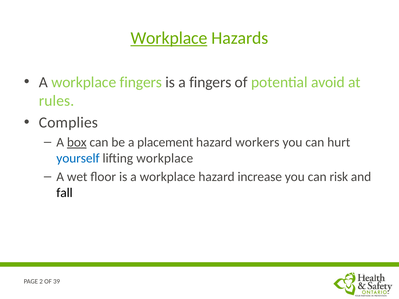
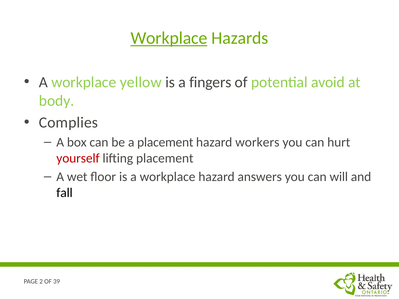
workplace fingers: fingers -> yellow (141, 82)
rules: rules -> body (57, 101)
box underline: present -> none (77, 142)
yourself colour: blue -> red (78, 158)
lifting workplace: workplace -> placement (165, 158)
increase: increase -> answers (260, 177)
risk: risk -> will (339, 177)
